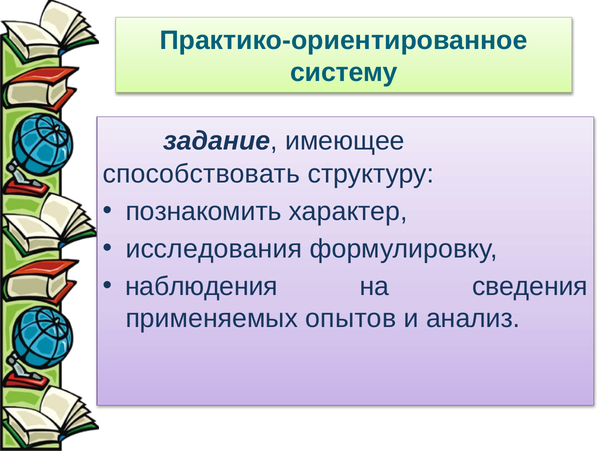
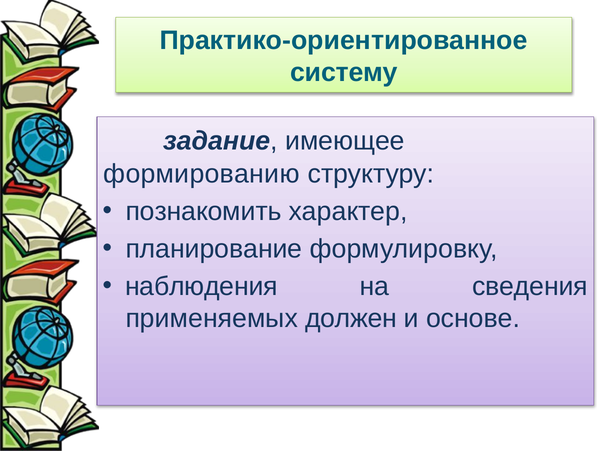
способствовать: способствовать -> формированию (202, 174)
исследования: исследования -> планирование (214, 249)
опытов: опытов -> должен (351, 318)
анализ: анализ -> основе (473, 318)
